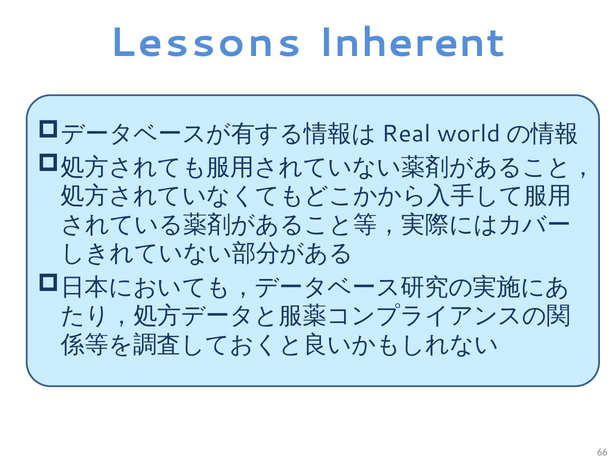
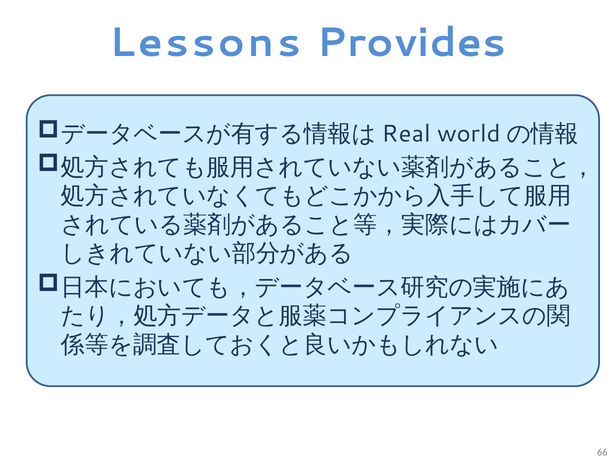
Inherent: Inherent -> Provides (411, 43)
